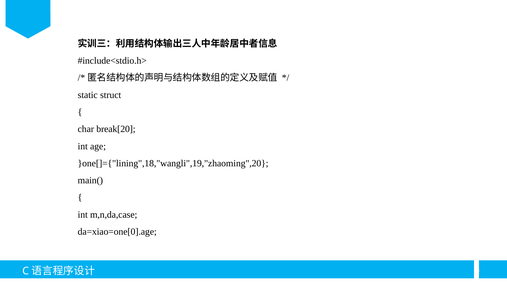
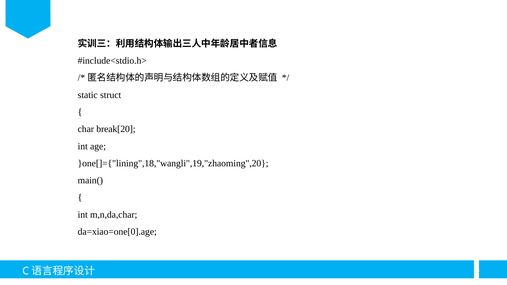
m,n,da,case: m,n,da,case -> m,n,da,char (114, 215)
